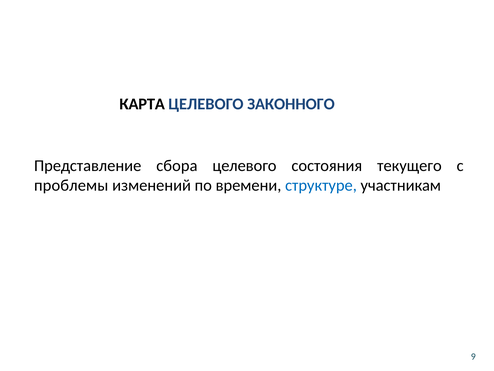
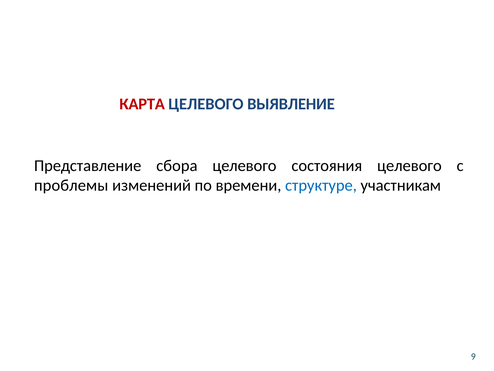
КАРТА colour: black -> red (142, 104)
ЗАКОННОГО: ЗАКОННОГО -> ВЫЯВЛЕНИЕ (291, 104)
состояния текущего: текущего -> целевого (409, 165)
